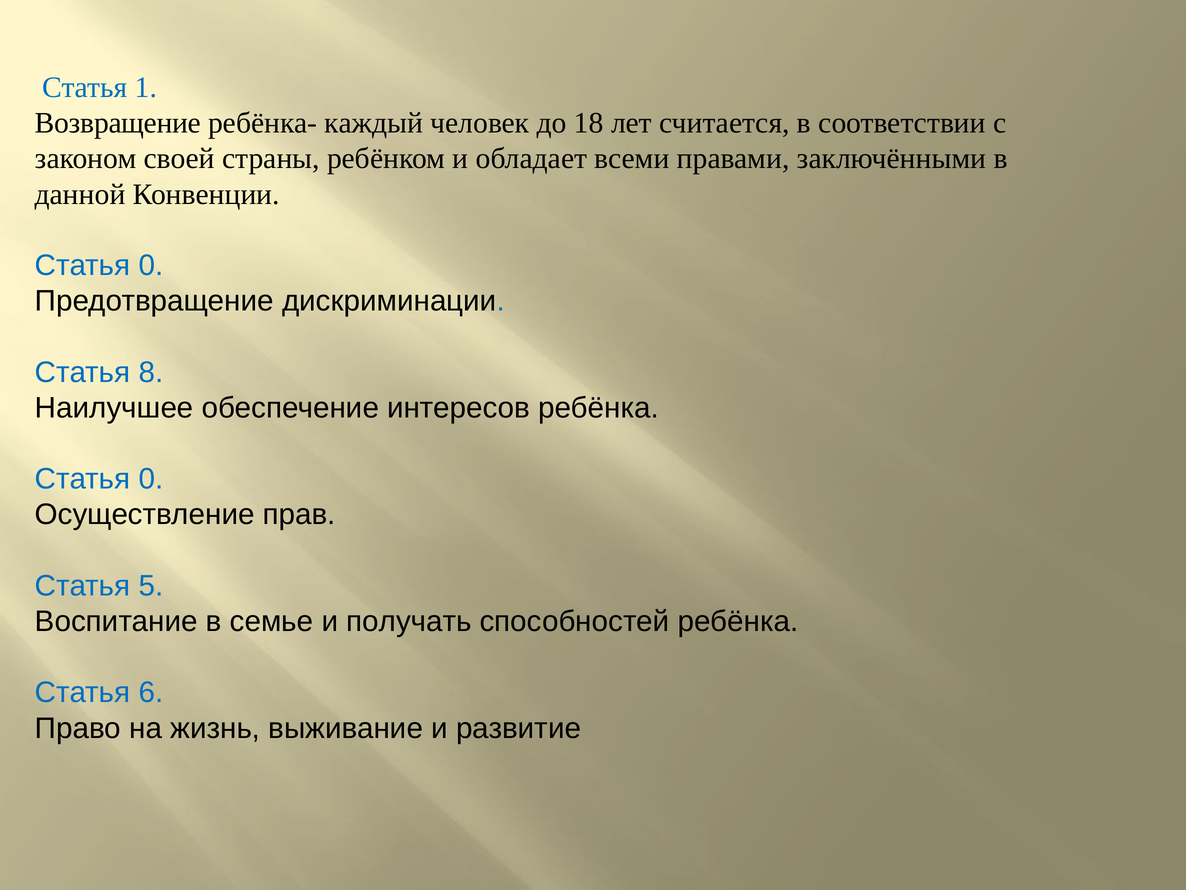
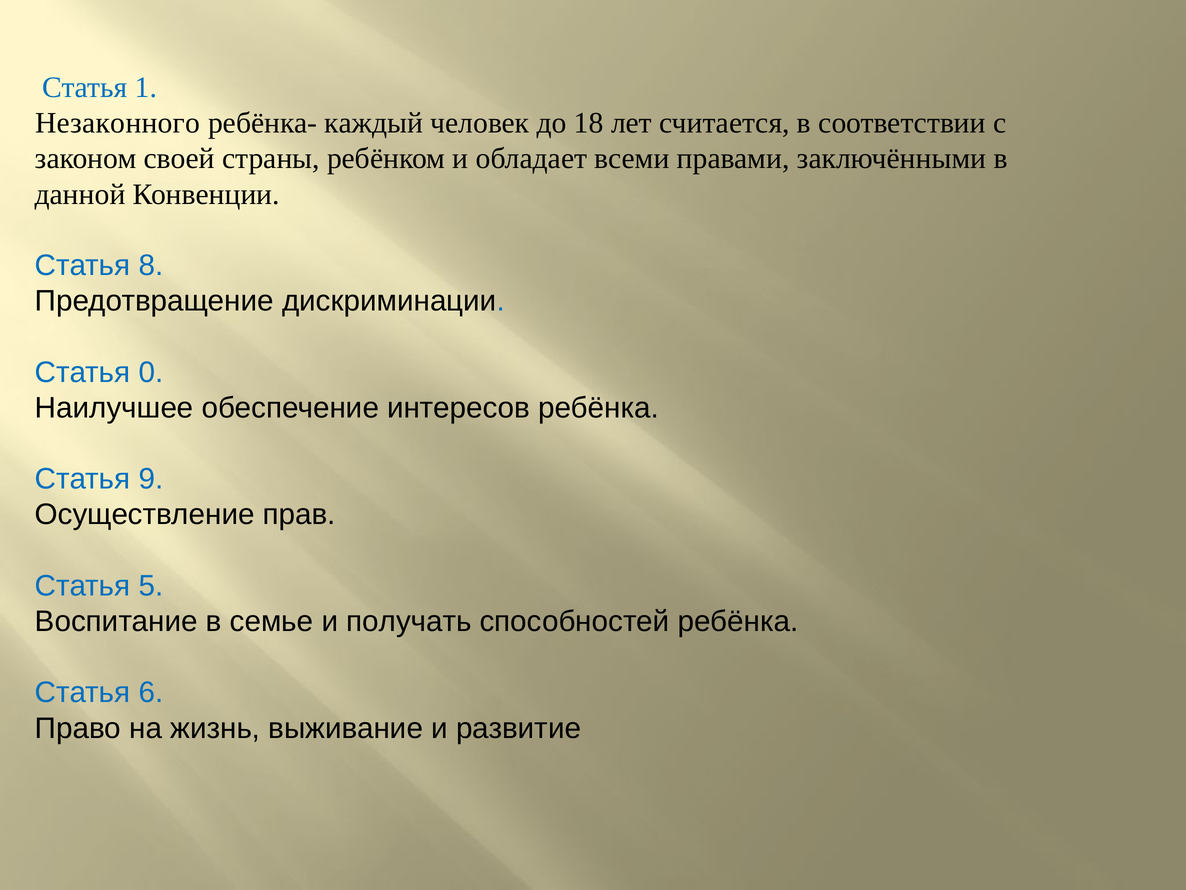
Возвращение: Возвращение -> Незаконного (118, 123)
0: 0 -> 8 (151, 265)
8: 8 -> 0 (151, 372)
0: 0 -> 9 (151, 479)
